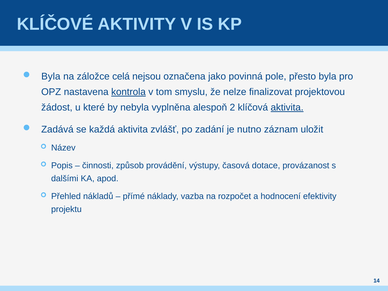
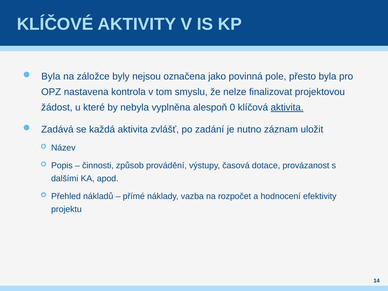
celá: celá -> byly (121, 76)
kontrola underline: present -> none (128, 92)
2: 2 -> 0 (232, 107)
